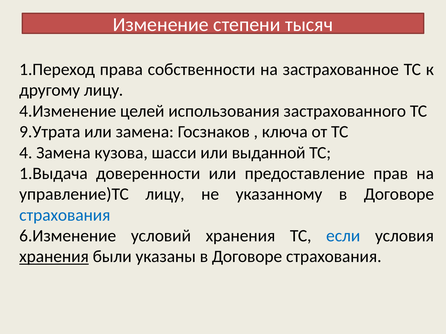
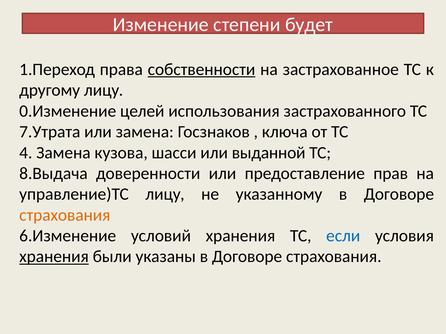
тысяч: тысяч -> будет (309, 25)
собственности underline: none -> present (202, 70)
4.Изменение: 4.Изменение -> 0.Изменение (68, 111)
9.Утрата: 9.Утрата -> 7.Утрата (50, 132)
1.Выдача: 1.Выдача -> 8.Выдача (53, 174)
страхования colour: blue -> orange (65, 215)
